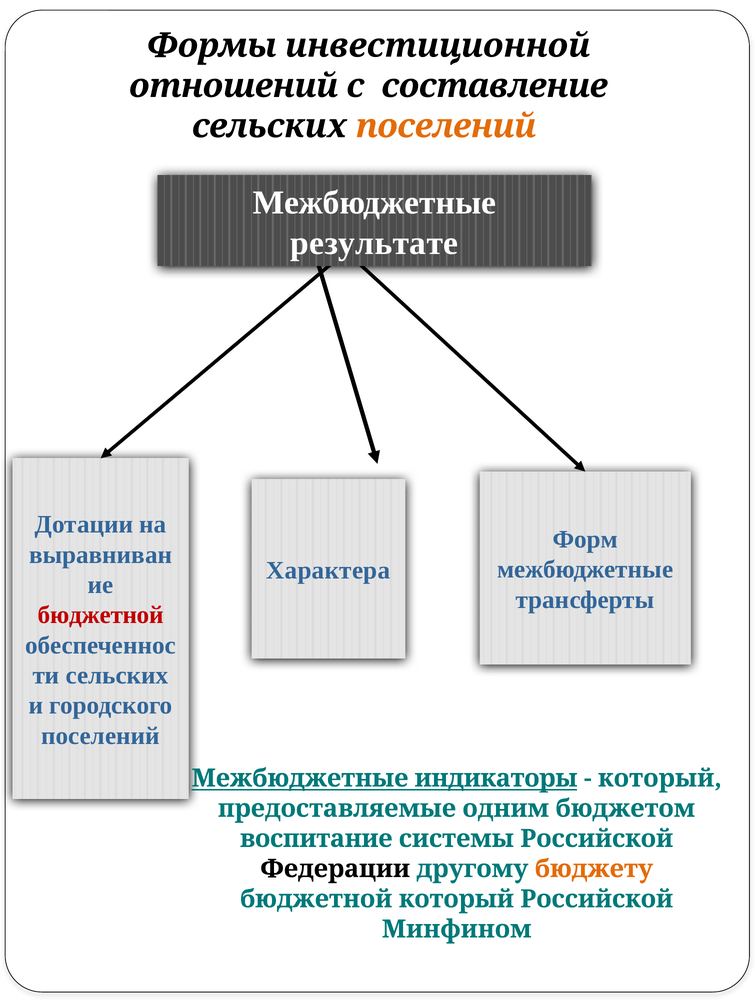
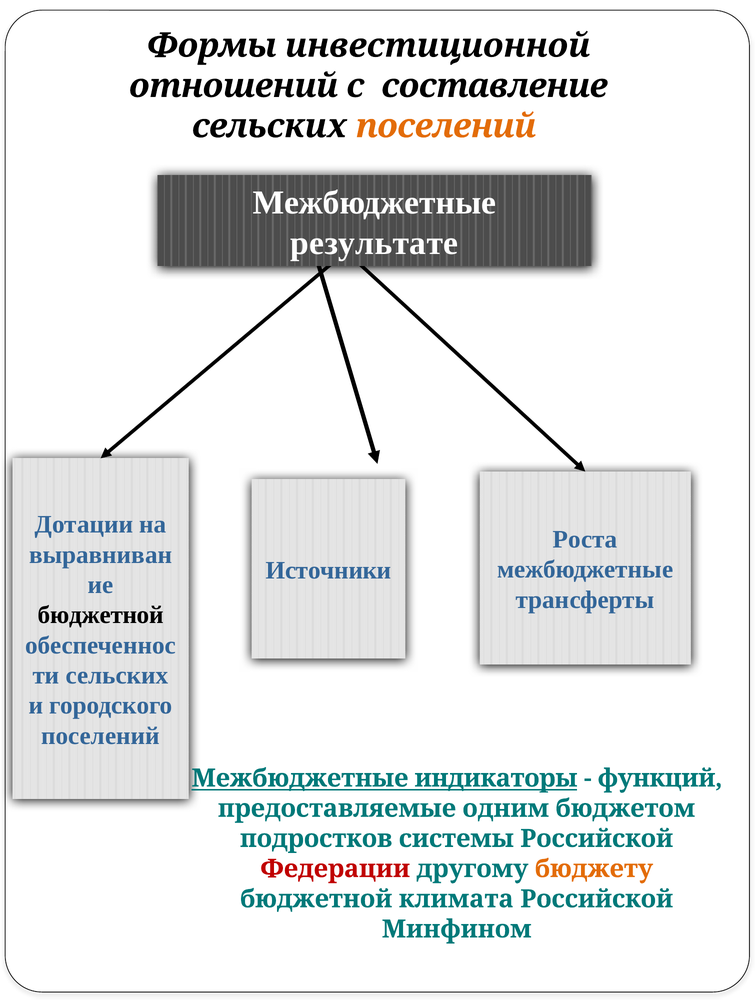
Форм: Форм -> Роста (585, 540)
Характера: Характера -> Источники (329, 571)
бюджетной colour: red -> black (101, 616)
который: который -> функций (660, 779)
воспитание: воспитание -> подростков (316, 839)
Федерации colour: black -> red (335, 869)
бюджетной который: который -> климата (456, 900)
